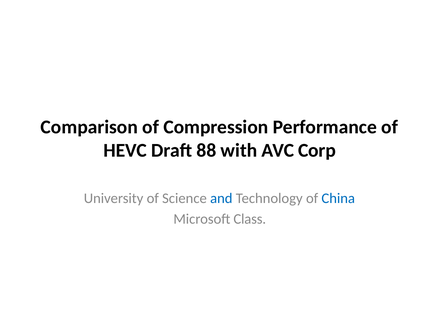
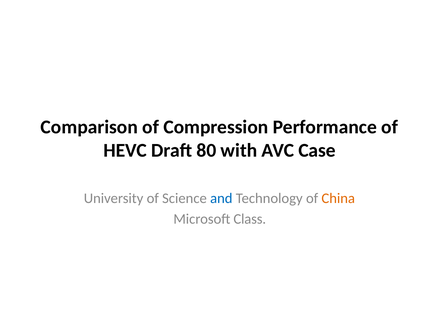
88: 88 -> 80 (206, 151)
Corp: Corp -> Case (317, 151)
China colour: blue -> orange (338, 199)
